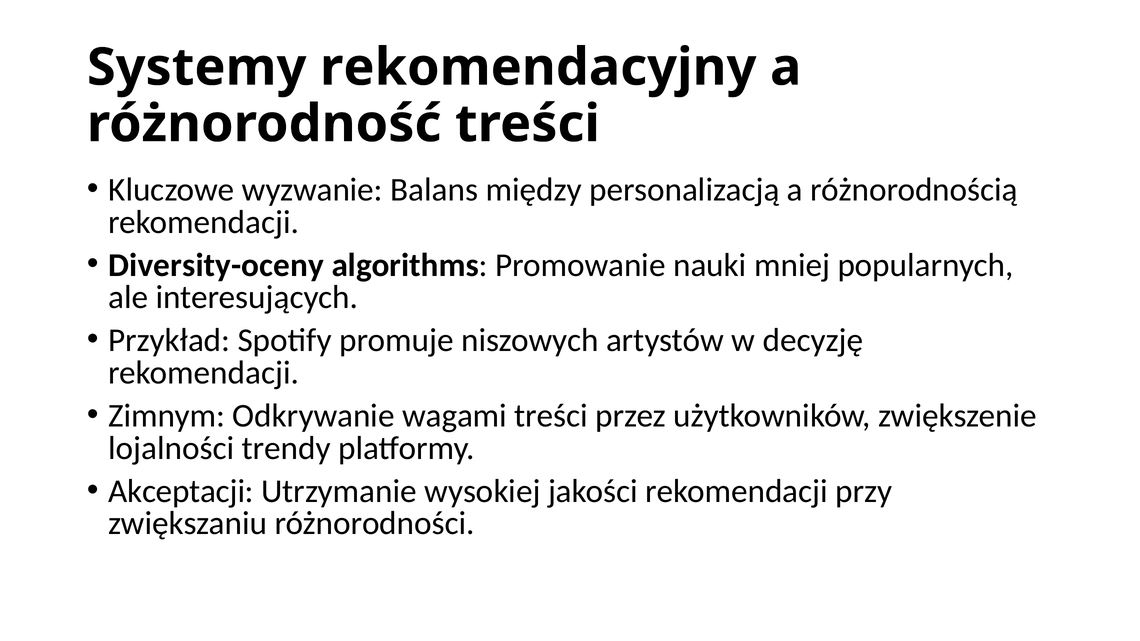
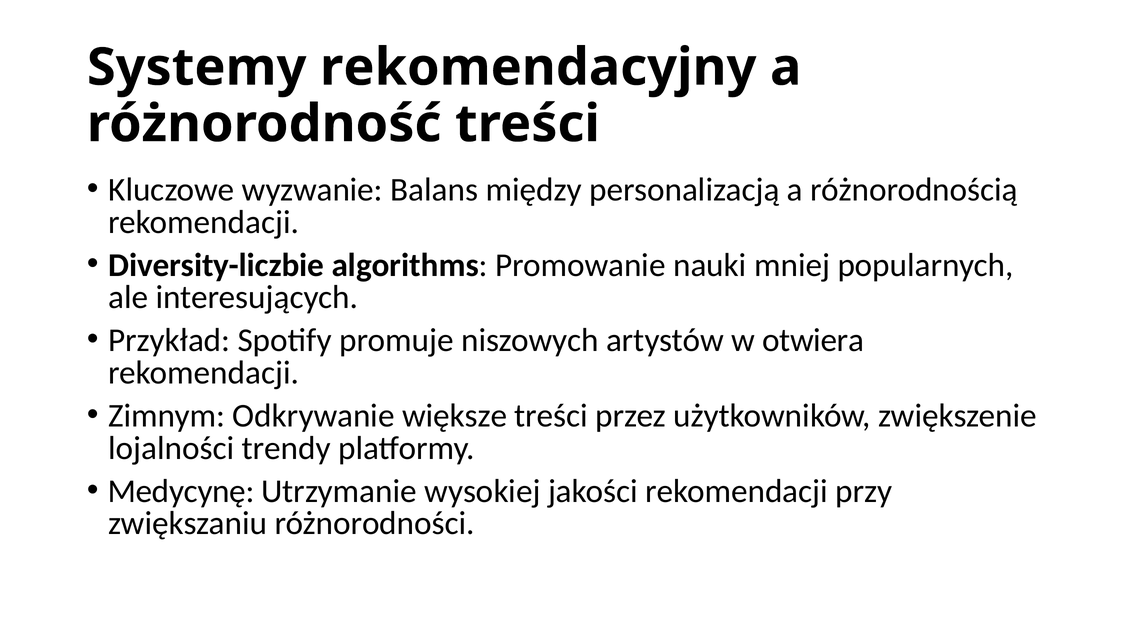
Diversity-oceny: Diversity-oceny -> Diversity-liczbie (216, 265)
decyzję: decyzję -> otwiera (813, 341)
wagami: wagami -> większe (455, 416)
Akceptacji: Akceptacji -> Medycynę (181, 491)
